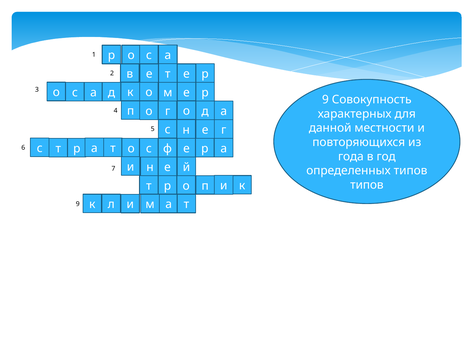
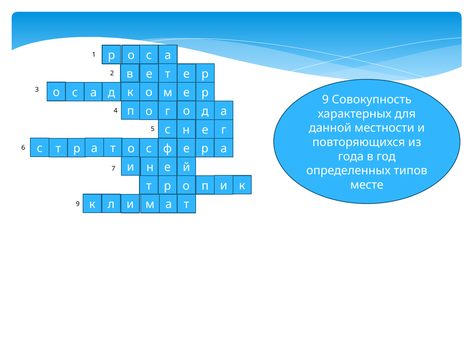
типов: типов -> месте (367, 185)
